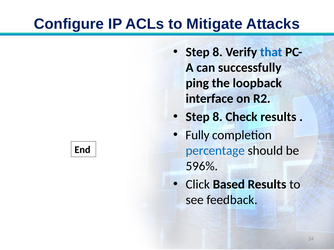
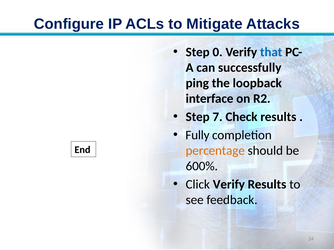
8: 8 -> 0 (218, 52)
8: 8 -> 7 (218, 117)
percentage colour: blue -> orange (215, 151)
596%: 596% -> 600% (202, 166)
Click Based: Based -> Verify (229, 185)
